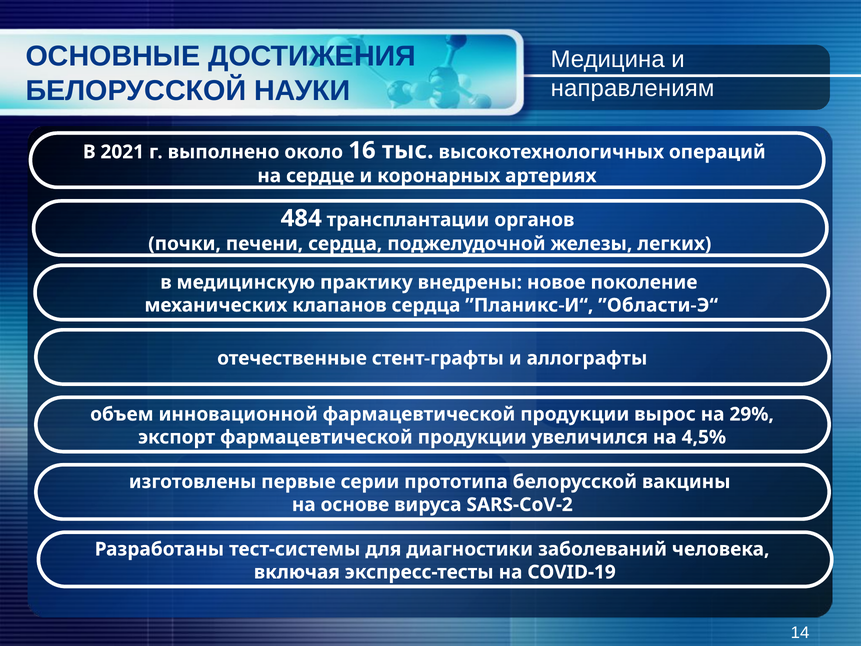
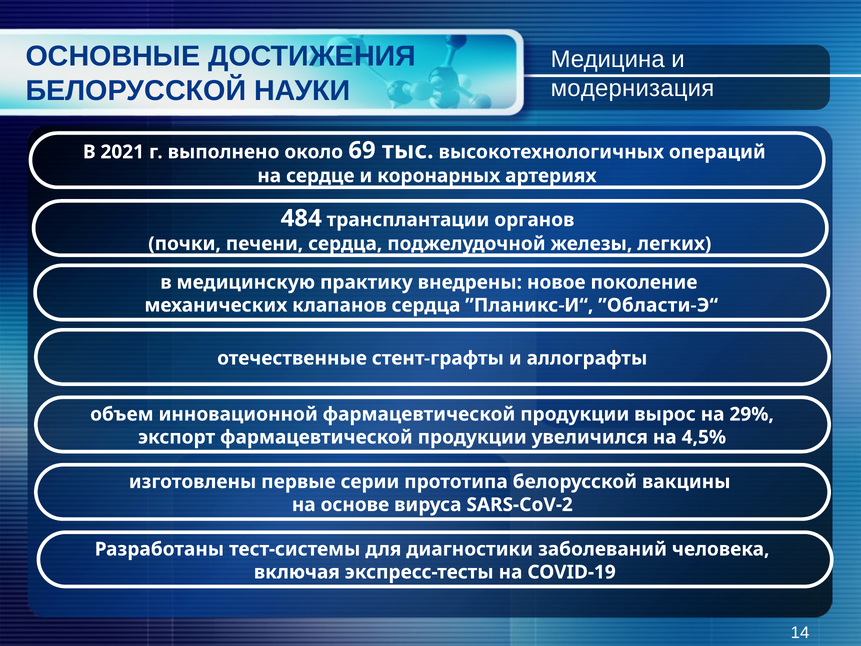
направлениям: направлениям -> модернизация (632, 88)
16: 16 -> 69 (362, 150)
